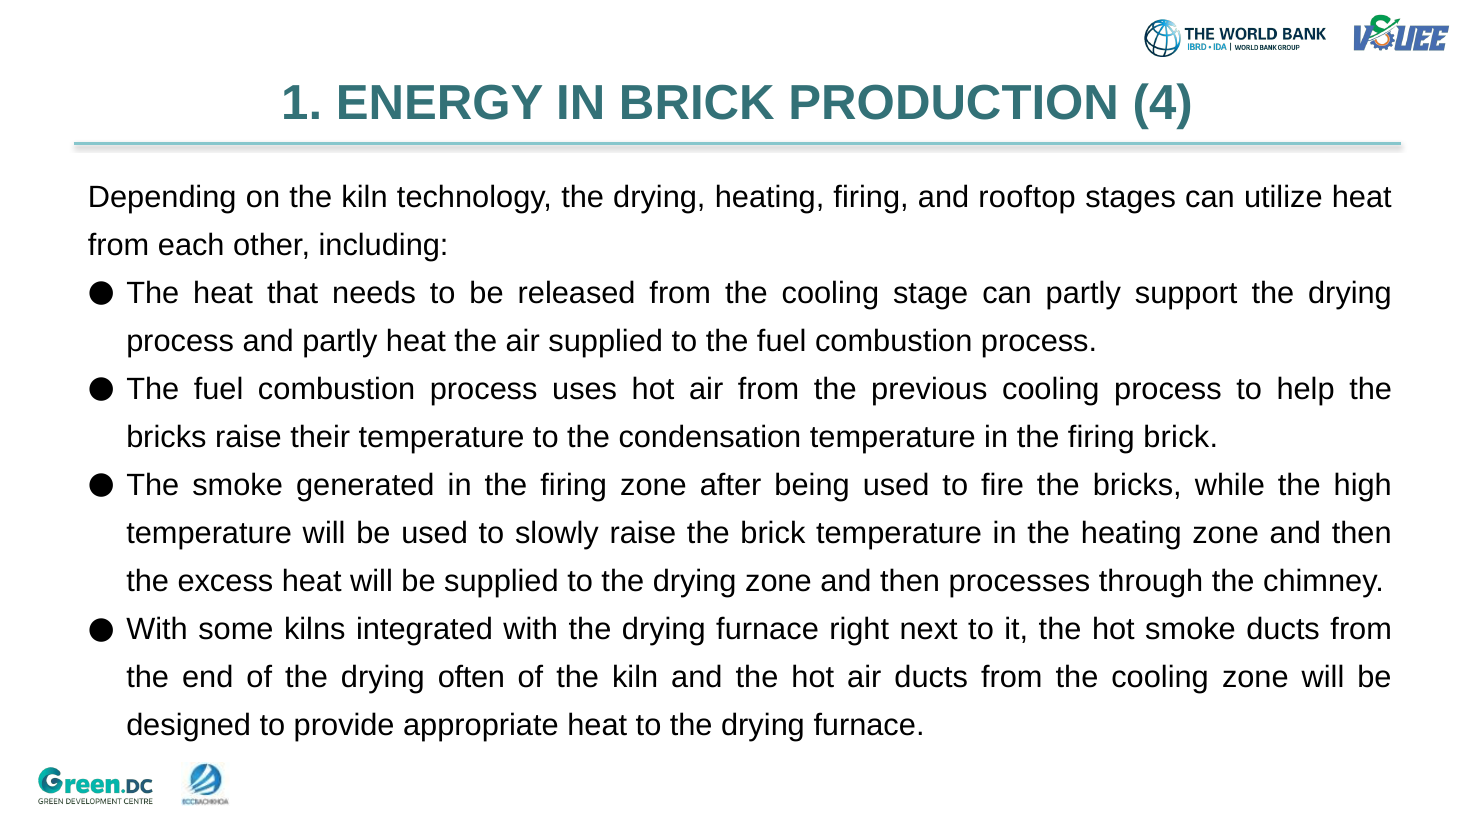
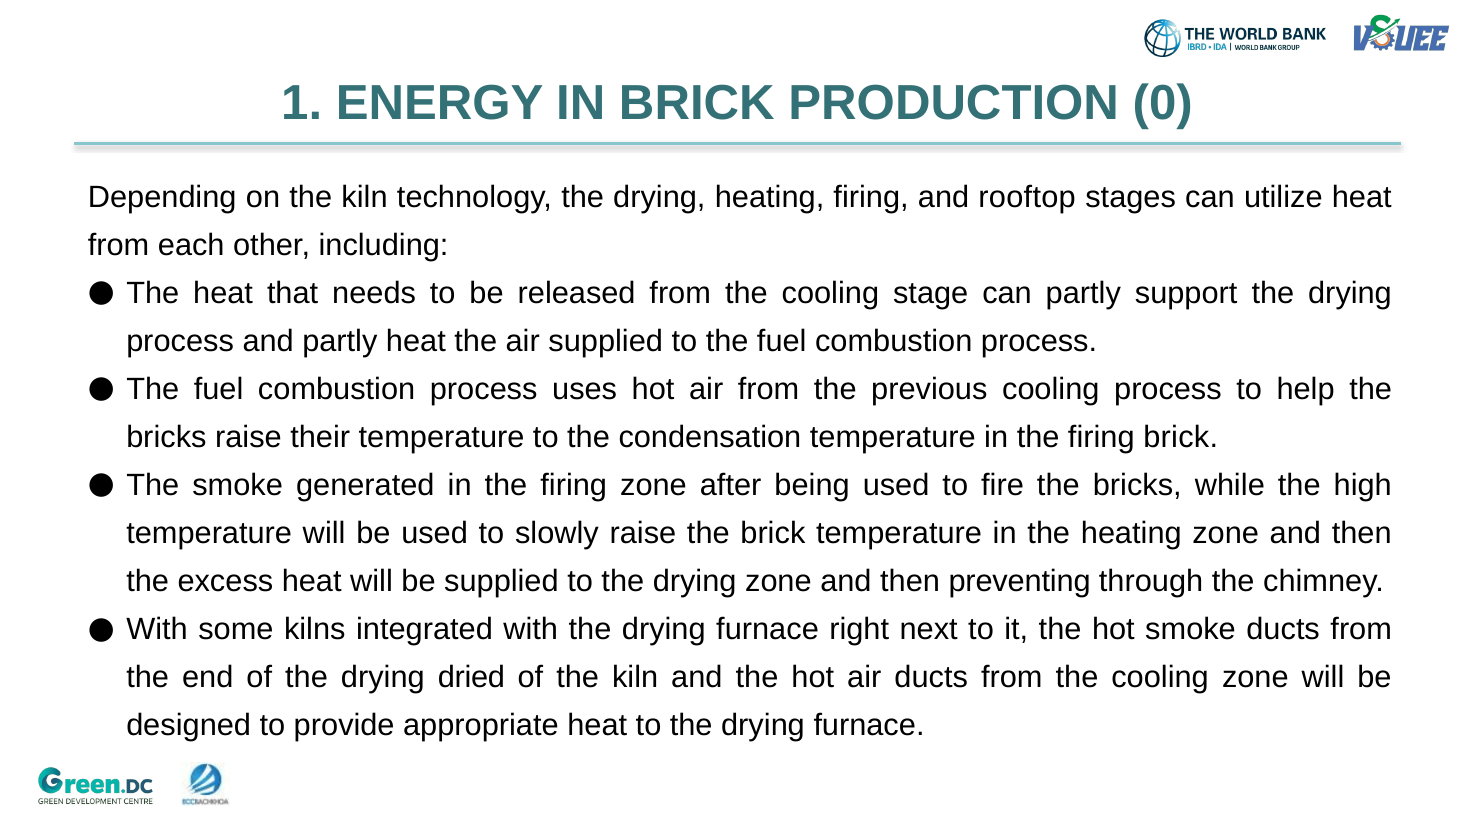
4: 4 -> 0 (1163, 103)
processes: processes -> preventing (1020, 581)
often: often -> dried (471, 677)
